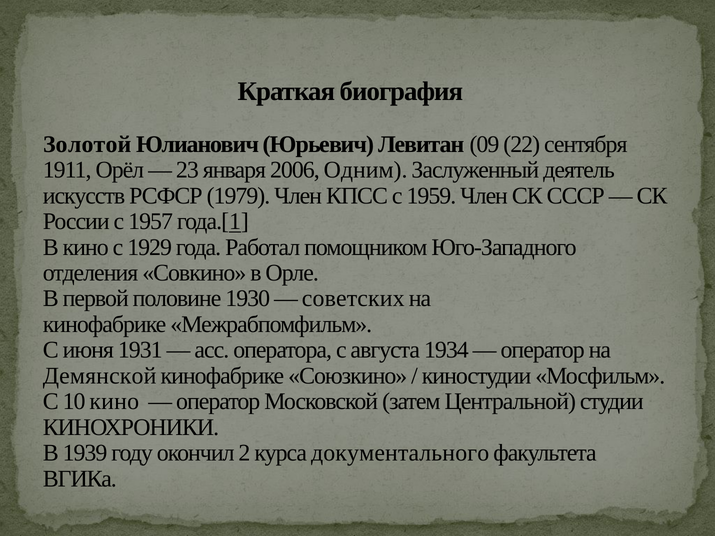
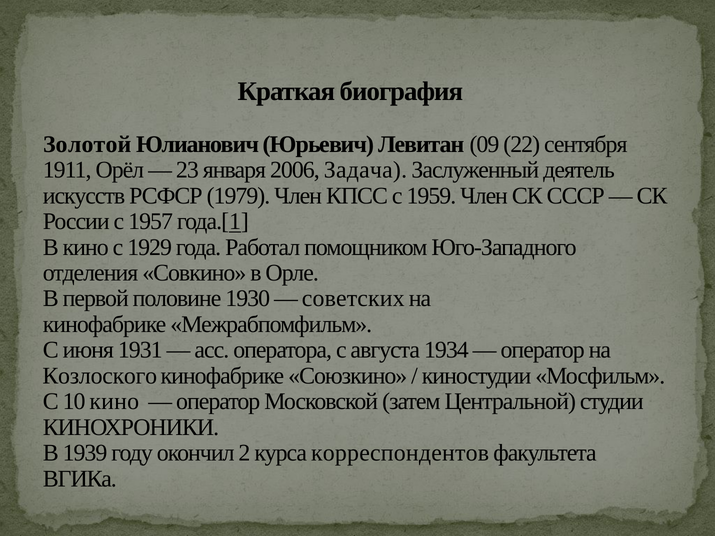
Одним: Одним -> Задача (365, 170)
Демянской: Демянской -> Козлоского (100, 376)
документального: документального -> корреспондентов (400, 453)
